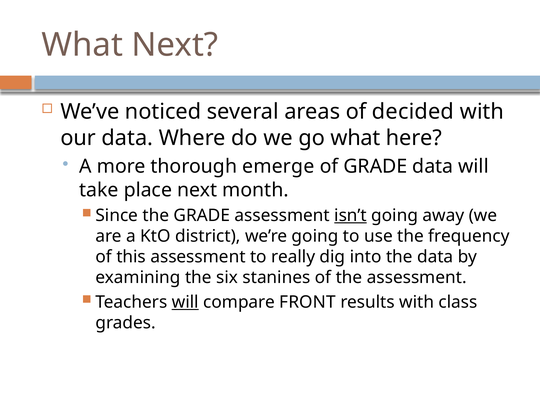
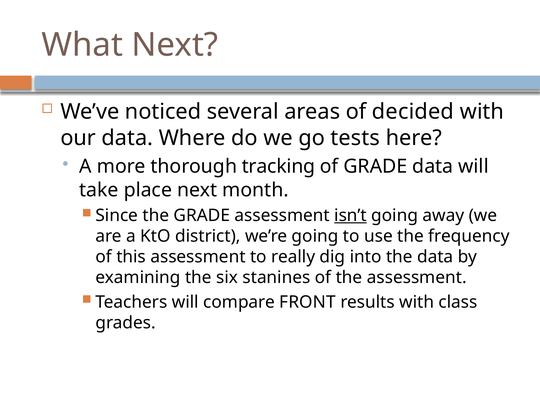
go what: what -> tests (355, 138)
emerge: emerge -> tracking (278, 167)
will underline: present -> none (185, 302)
